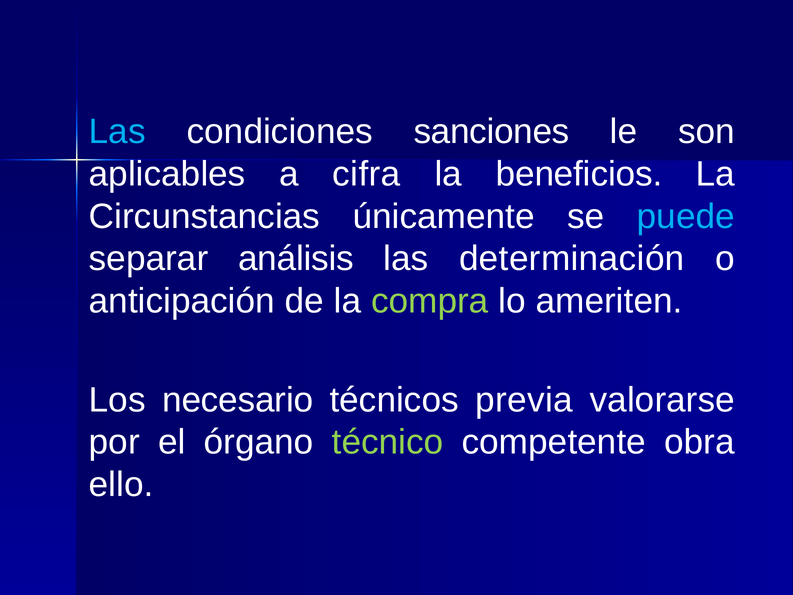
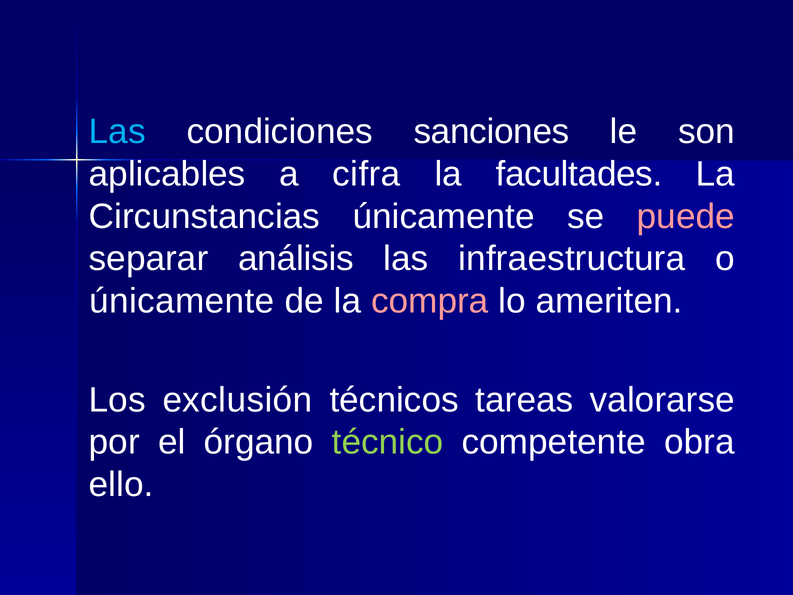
beneficios: beneficios -> facultades (579, 174)
puede colour: light blue -> pink (686, 216)
determinación: determinación -> infraestructura (572, 259)
anticipación: anticipación -> únicamente (182, 301)
compra colour: light green -> pink (430, 301)
necesario: necesario -> exclusión (237, 400)
previa: previa -> tareas (524, 400)
